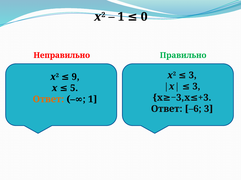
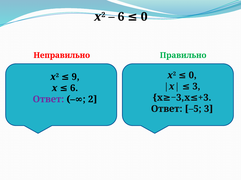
1: 1 -> 6 (121, 17)
х2 3: 3 -> 0 (193, 75)
х 5: 5 -> 6 (74, 88)
Ответ colour: orange -> purple (48, 100)
1: 1 -> 2 (93, 100)
–6: –6 -> –5 (193, 109)
